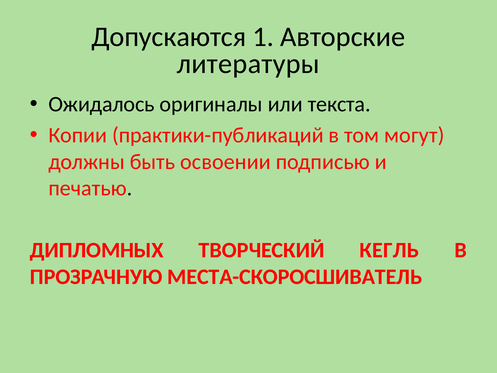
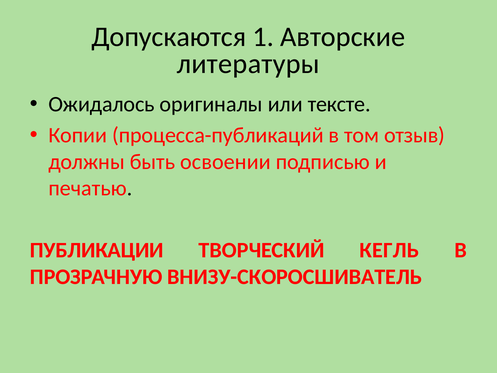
текста: текста -> тексте (339, 104)
практики-публикаций: практики-публикаций -> процесса-публикаций (218, 135)
могут: могут -> отзыв (414, 135)
ДИПЛОМНЫХ: ДИПЛОМНЫХ -> ПУБЛИКАЦИИ (97, 250)
МЕСТА-СКОРОСШИВАТЕЛЬ: МЕСТА-СКОРОСШИВАТЕЛЬ -> ВНИЗУ-СКОРОСШИВАТЕЛЬ (295, 277)
